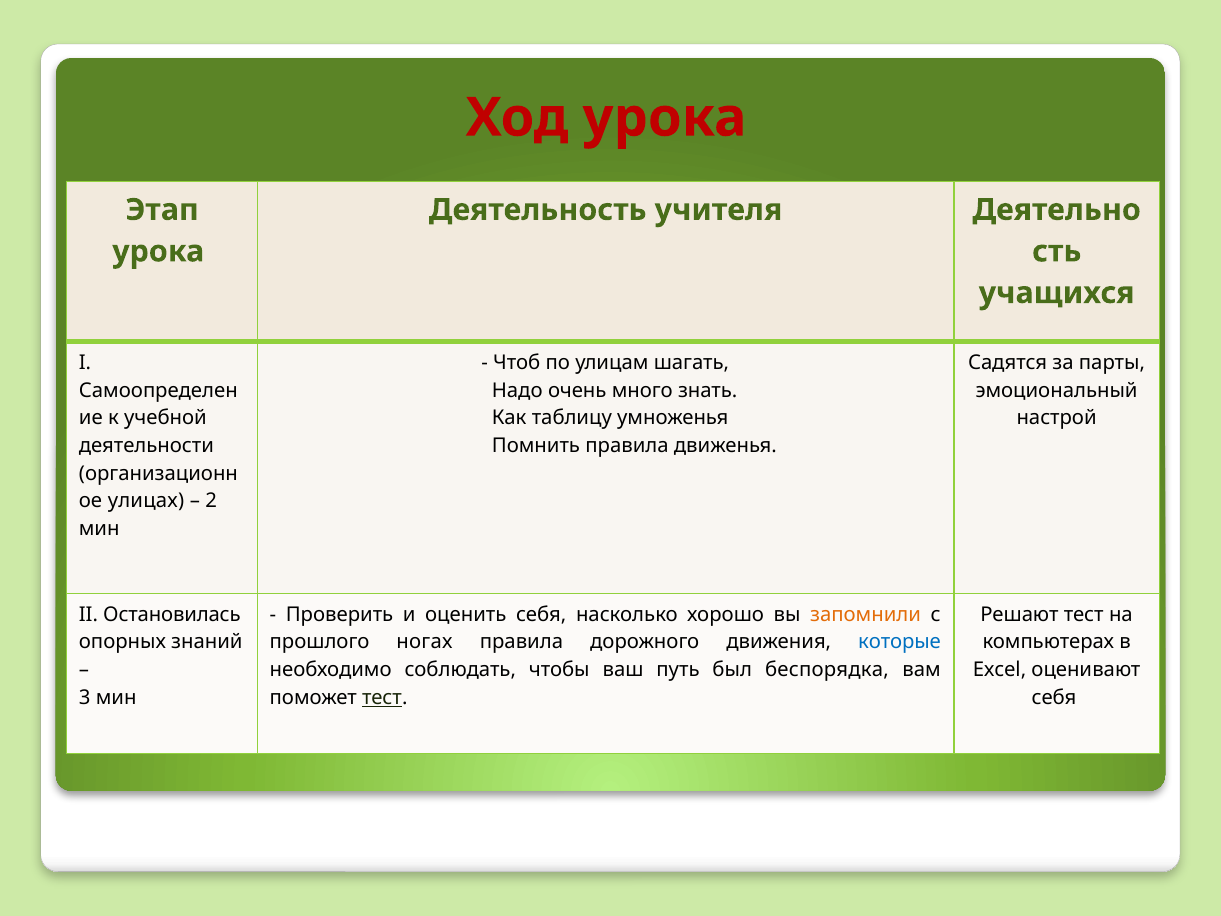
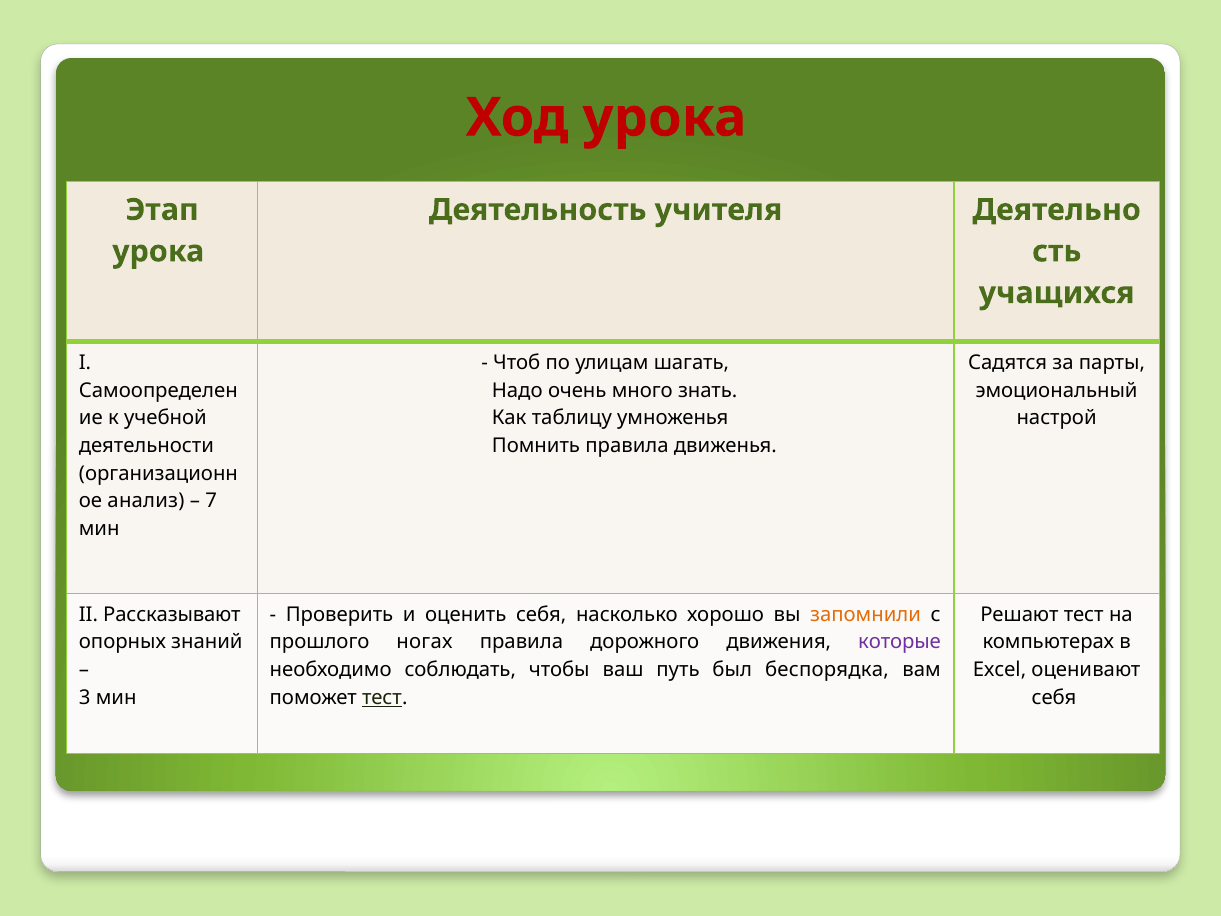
улицах: улицах -> анализ (146, 501)
2: 2 -> 7 (211, 501)
Остановилась: Остановилась -> Рассказывают (172, 614)
которые colour: blue -> purple (900, 642)
